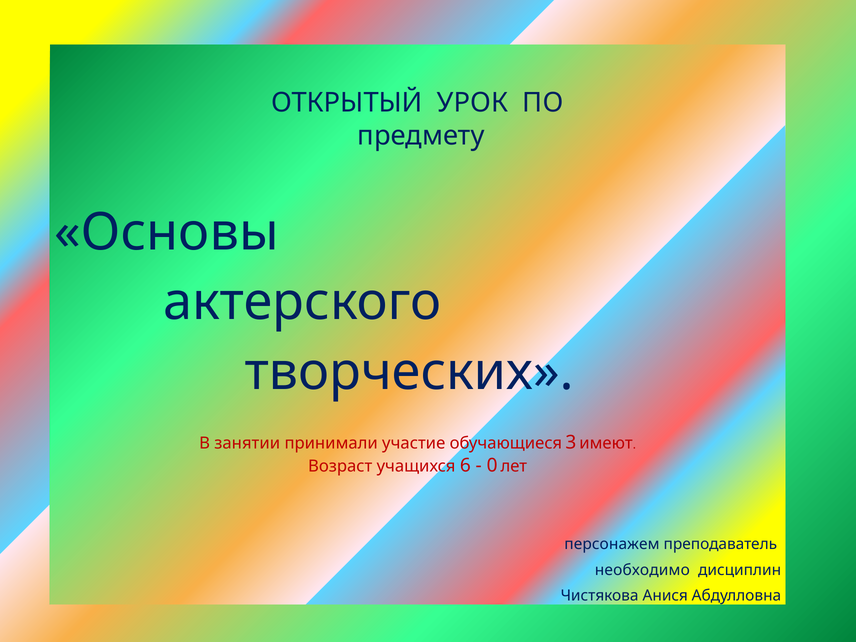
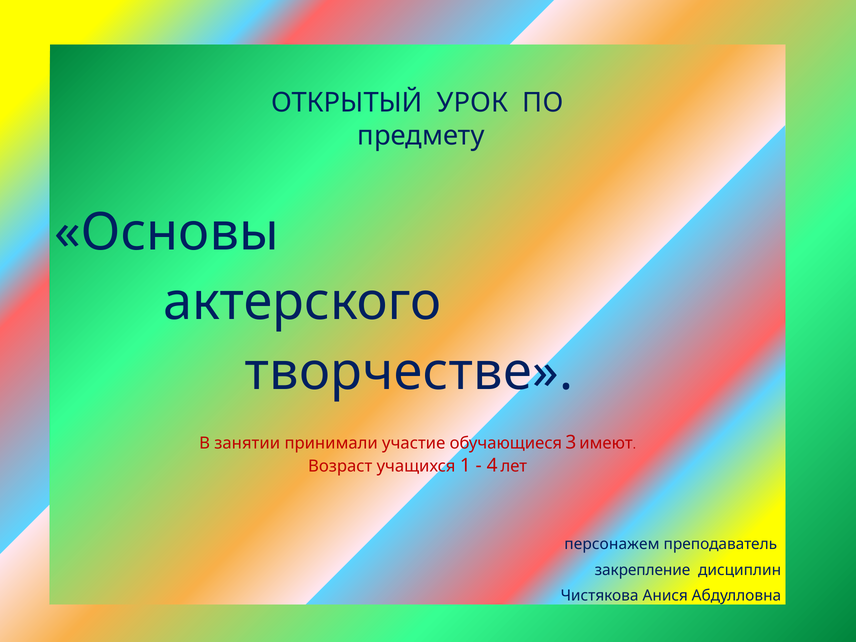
творческих: творческих -> творчестве (409, 372)
6: 6 -> 1 (465, 465)
0: 0 -> 4 (492, 465)
необходимо: необходимо -> закрепление (642, 570)
